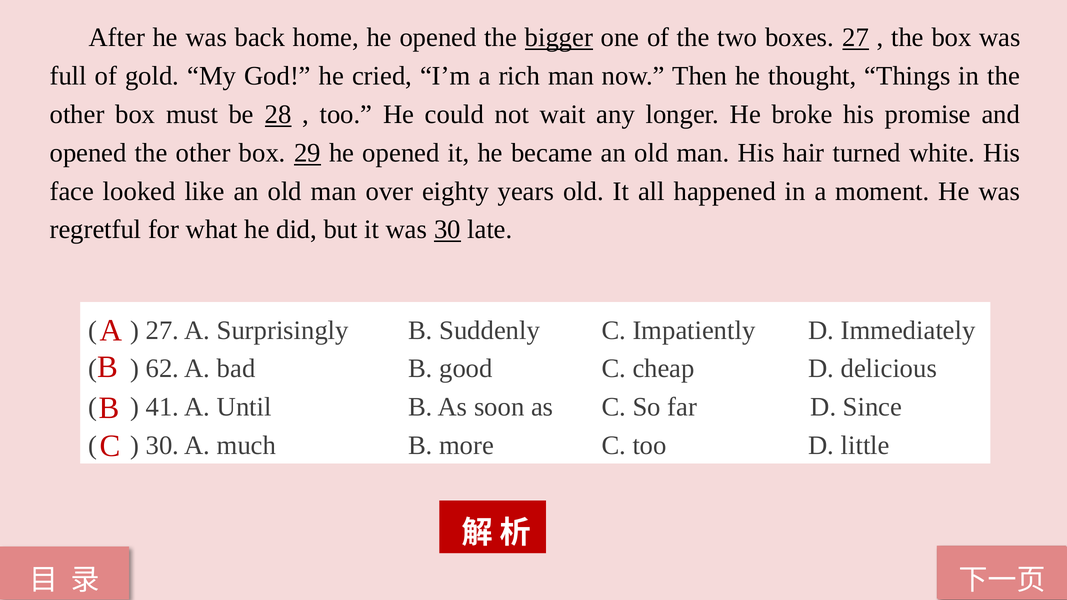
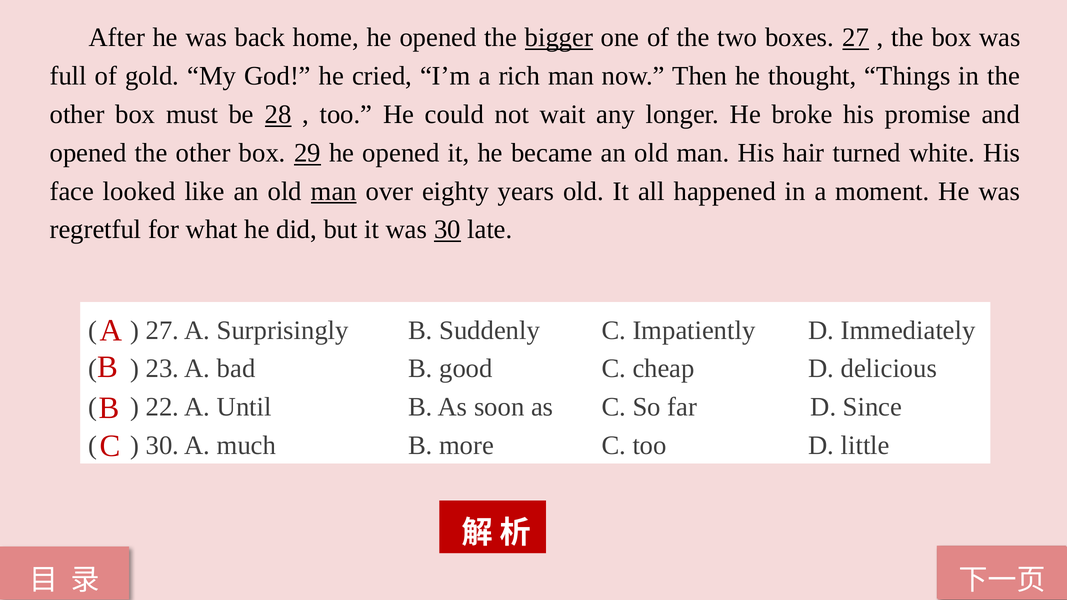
man underline: none -> present (334, 191)
62: 62 -> 23 (162, 369)
41: 41 -> 22 (162, 407)
